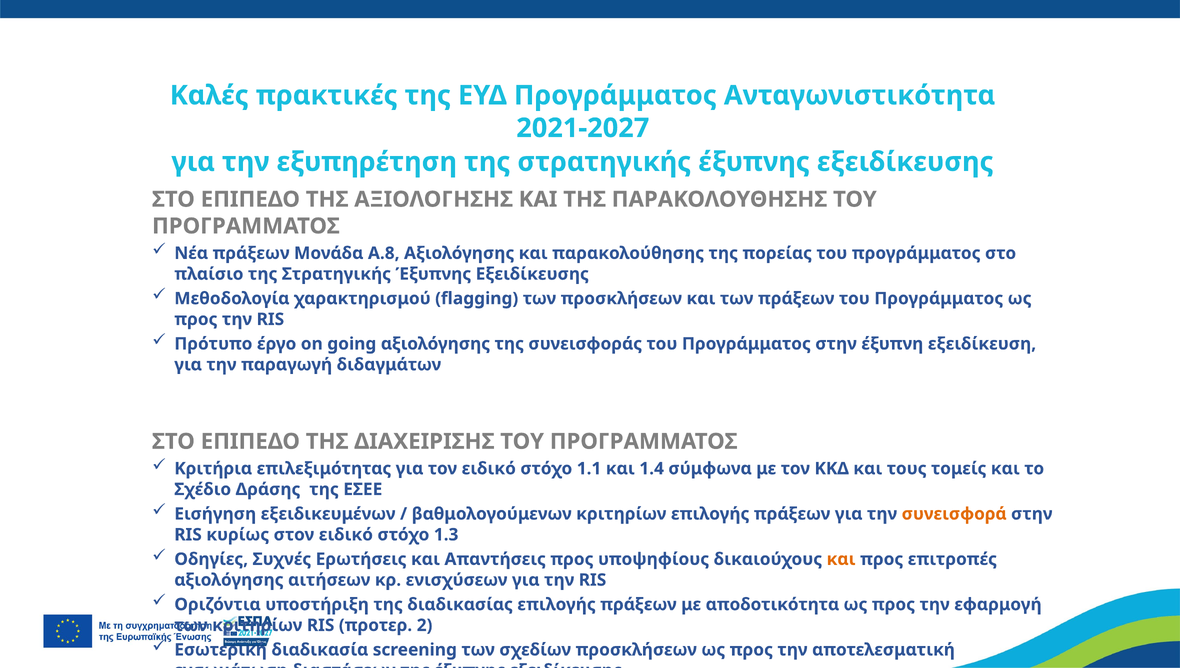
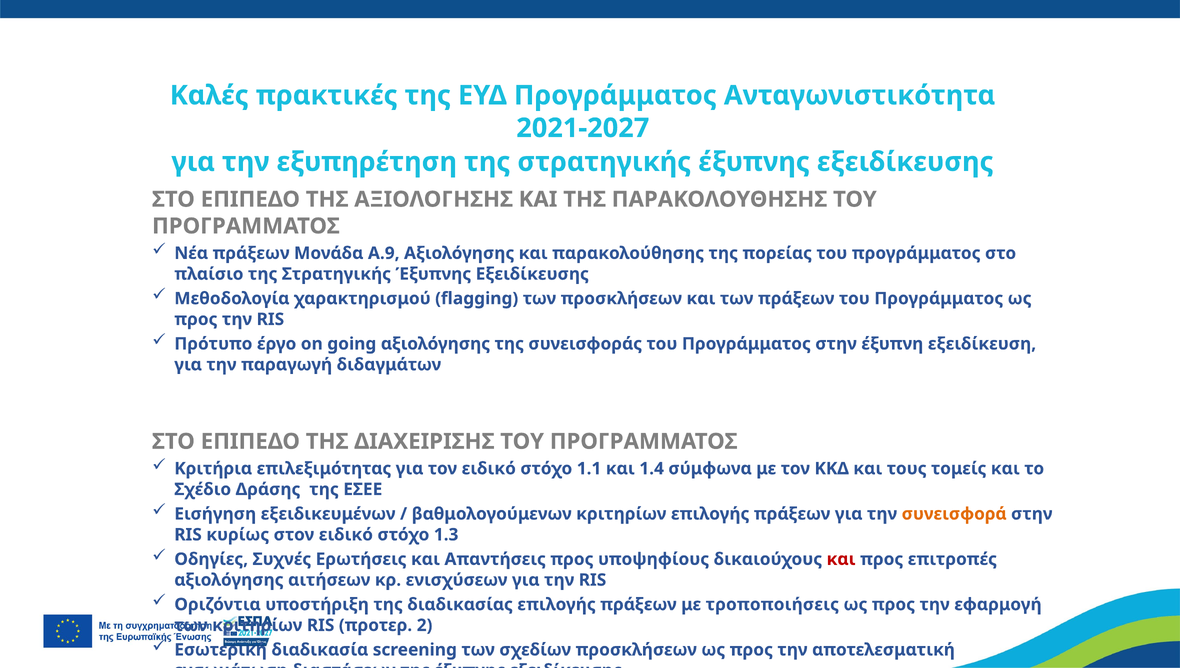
Α.8: Α.8 -> Α.9 (384, 253)
και colour: orange -> red (841, 559)
αποδοτικότητα: αποδοτικότητα -> τροποποιήσεις (772, 604)
